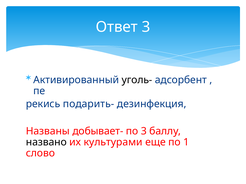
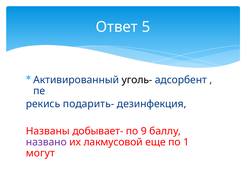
Ответ 3: 3 -> 5 (146, 27)
по 3: 3 -> 9 (144, 131)
названо colour: black -> purple (46, 143)
культурами: культурами -> лакмусовой (113, 143)
слово: слово -> могут (40, 154)
